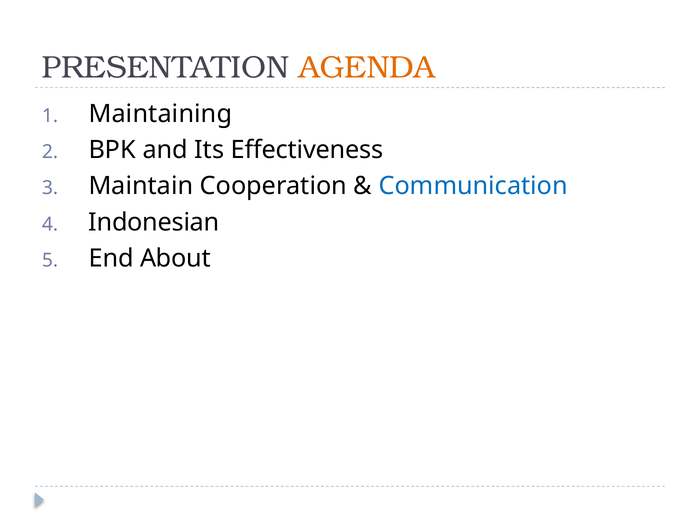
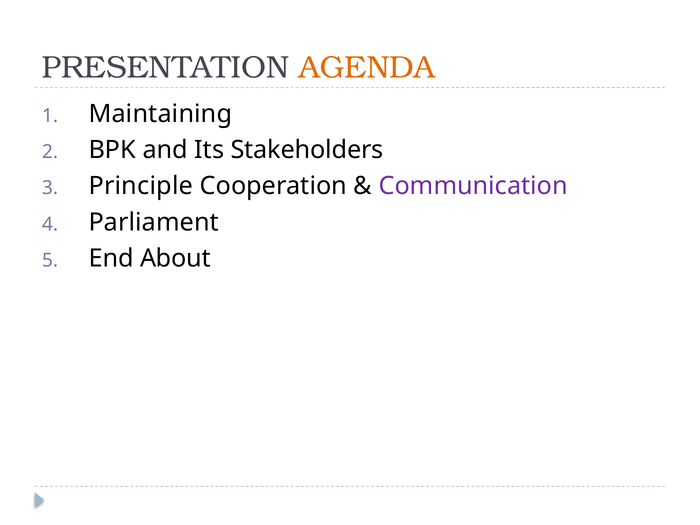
Effectiveness: Effectiveness -> Stakeholders (307, 150)
Maintain: Maintain -> Principle (141, 186)
Communication colour: blue -> purple (473, 186)
Indonesian: Indonesian -> Parliament (154, 222)
